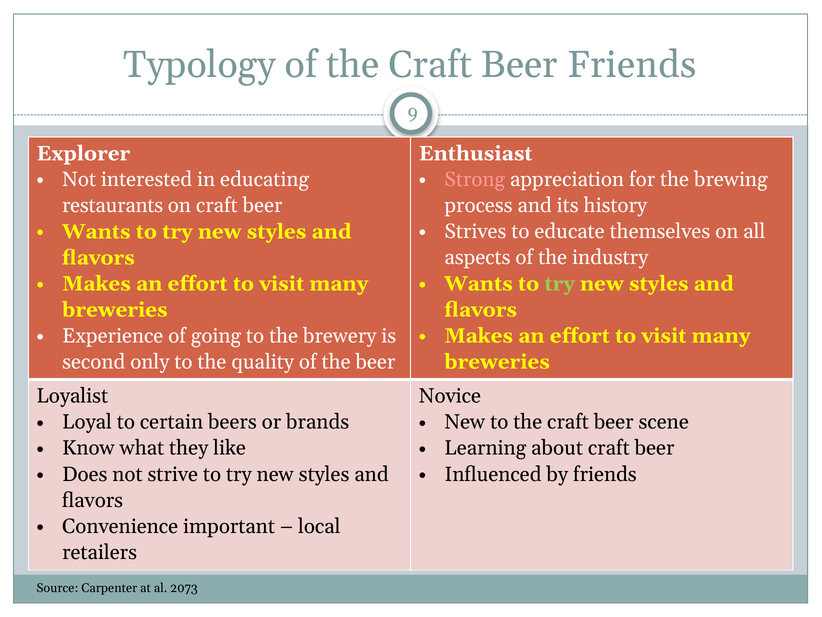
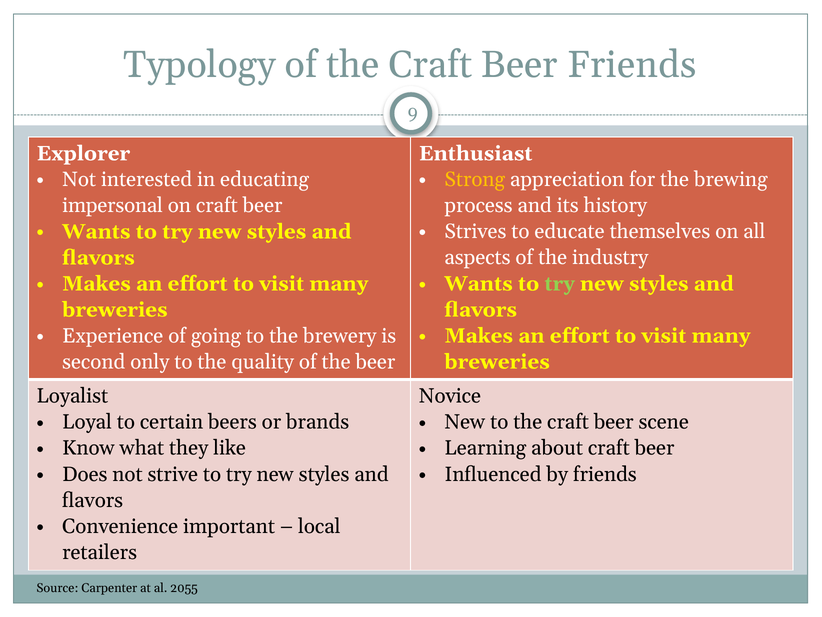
Strong colour: pink -> yellow (475, 179)
restaurants: restaurants -> impersonal (113, 205)
2073: 2073 -> 2055 (184, 588)
